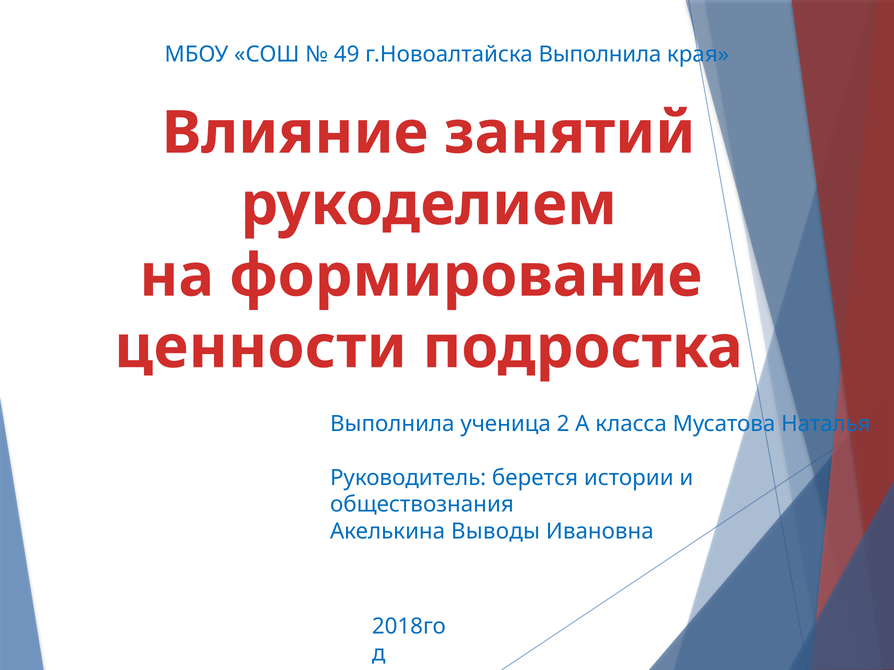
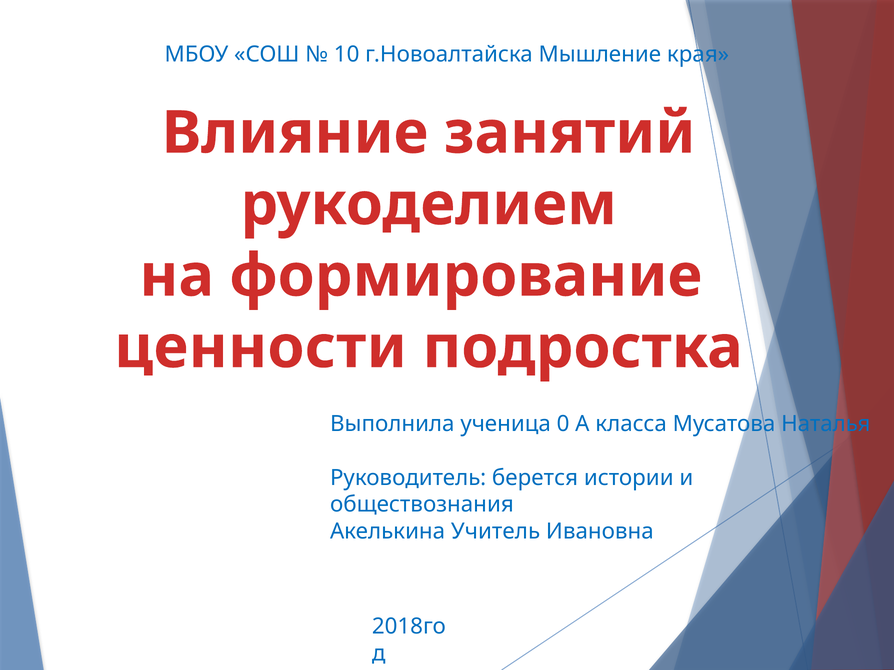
49: 49 -> 10 (347, 54)
г.Новоалтайска Выполнила: Выполнила -> Мышление (600, 54)
2: 2 -> 0 (563, 424)
Выводы: Выводы -> Учитель (496, 532)
